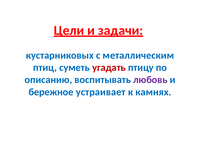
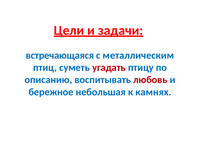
кустарниковых: кустарниковых -> встречающаяся (60, 56)
любовь colour: purple -> red (150, 80)
устраивает: устраивает -> небольшая (101, 92)
